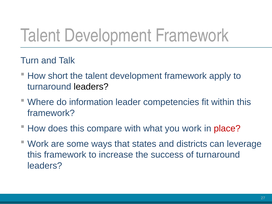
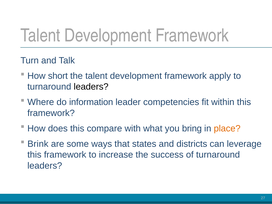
you work: work -> bring (192, 128)
place colour: red -> orange (227, 128)
Work: Work -> Brink (38, 144)
